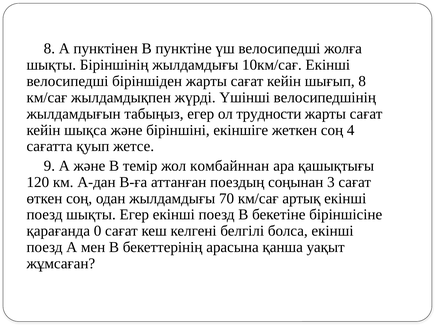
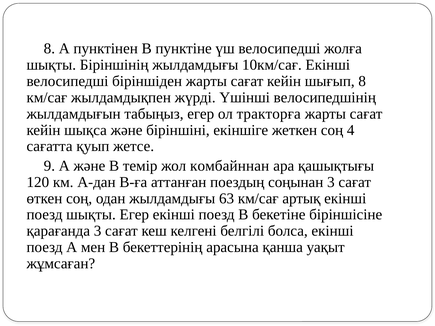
трудности: трудности -> тракторға (269, 114)
70: 70 -> 63 (227, 199)
қарағанда 0: 0 -> 3 (98, 231)
